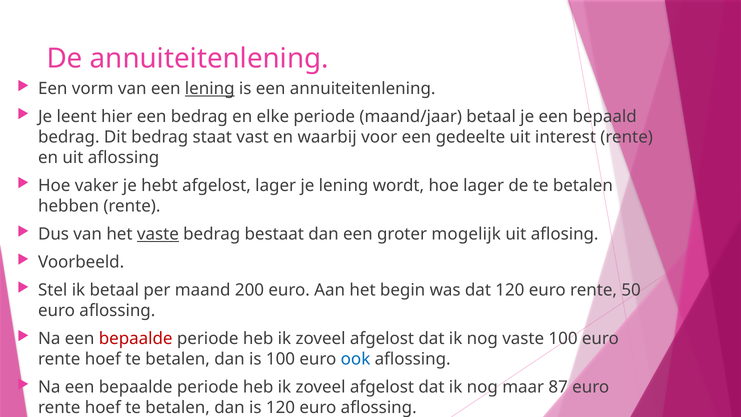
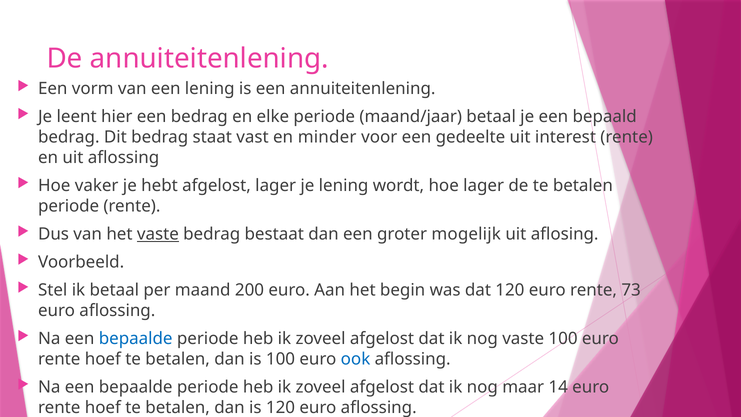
lening underline: present -> none (210, 89)
waarbij: waarbij -> minder (327, 137)
hebben: hebben -> periode (69, 206)
50: 50 -> 73 (631, 290)
bepaalde colour: red -> blue (136, 339)
87: 87 -> 14 (558, 387)
